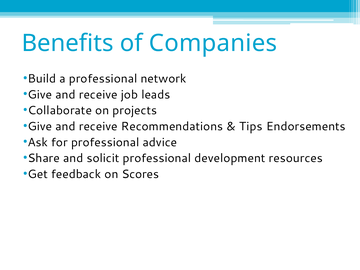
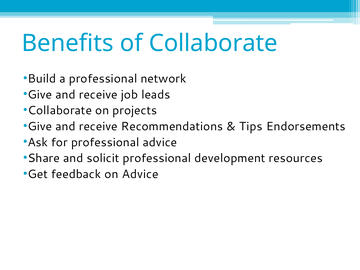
of Companies: Companies -> Collaborate (213, 43)
on Scores: Scores -> Advice (140, 174)
